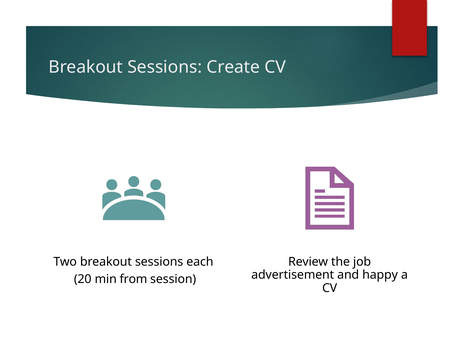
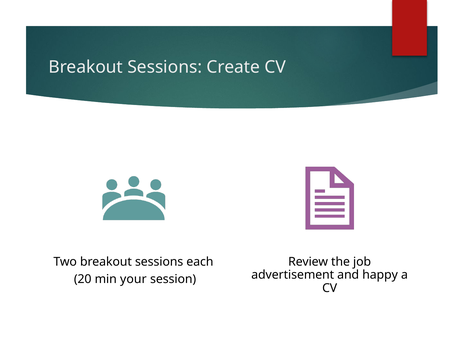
from: from -> your (133, 279)
